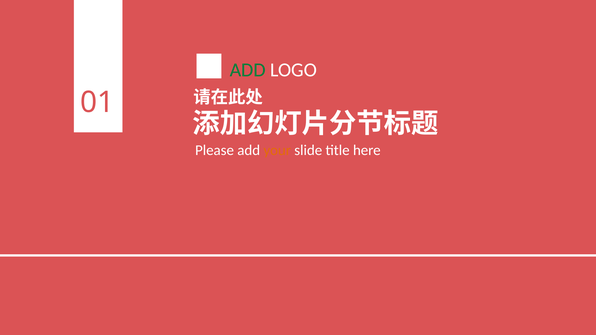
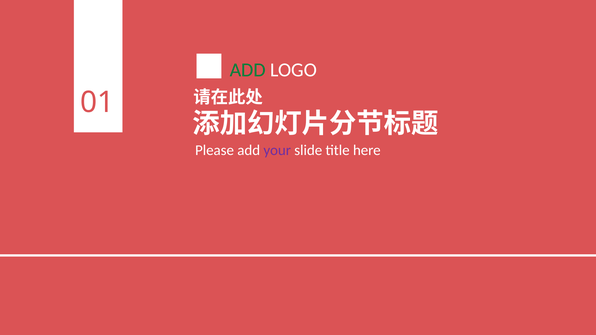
your colour: orange -> purple (277, 150)
